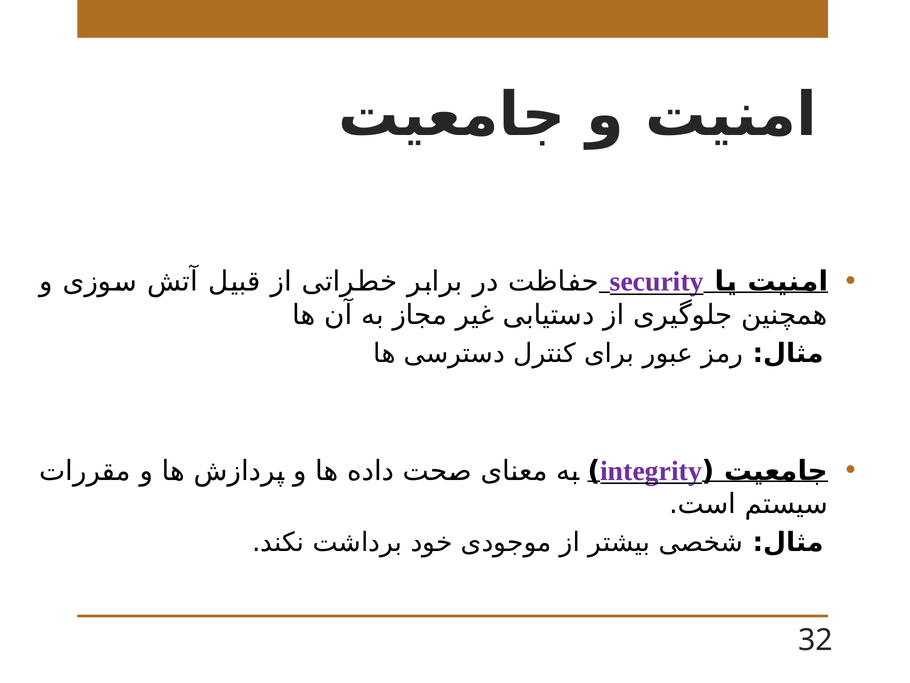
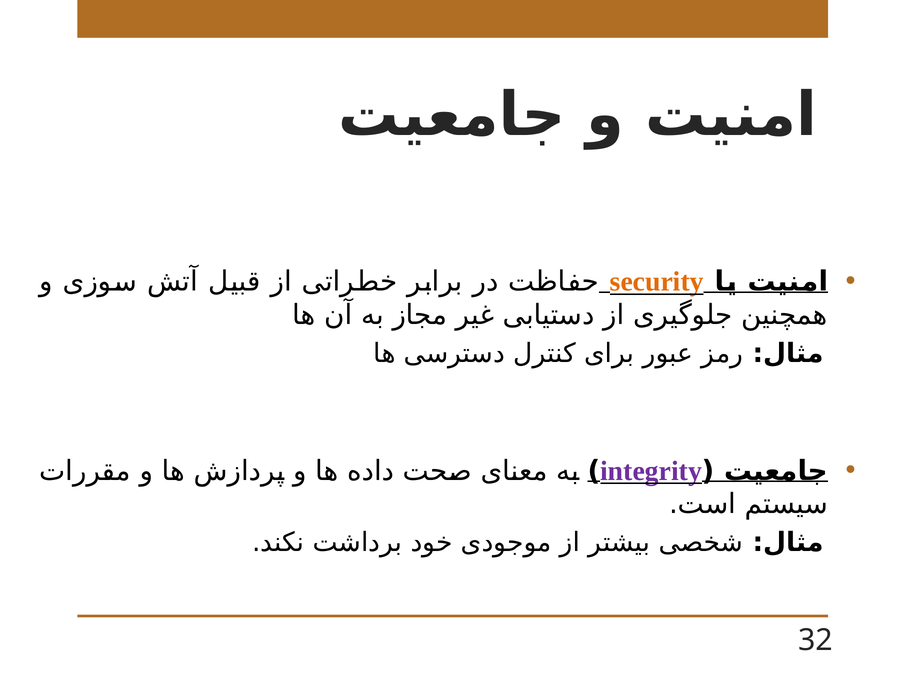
security colour: purple -> orange (657, 282)
